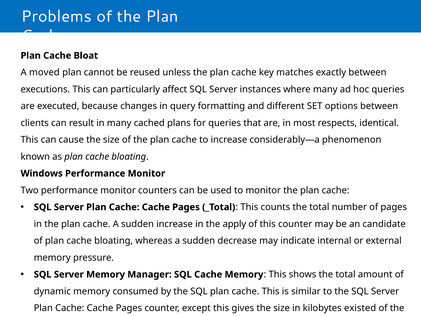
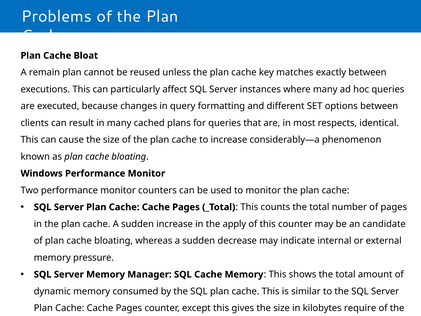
moved: moved -> remain (44, 72)
existed: existed -> require (360, 308)
